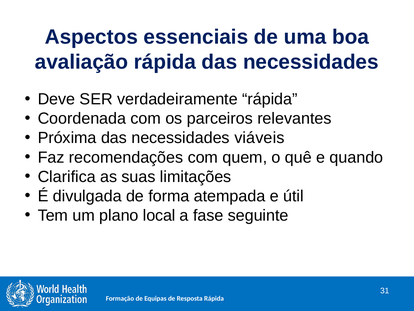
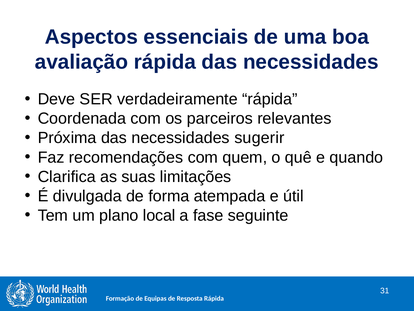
viáveis: viáveis -> sugerir (259, 138)
